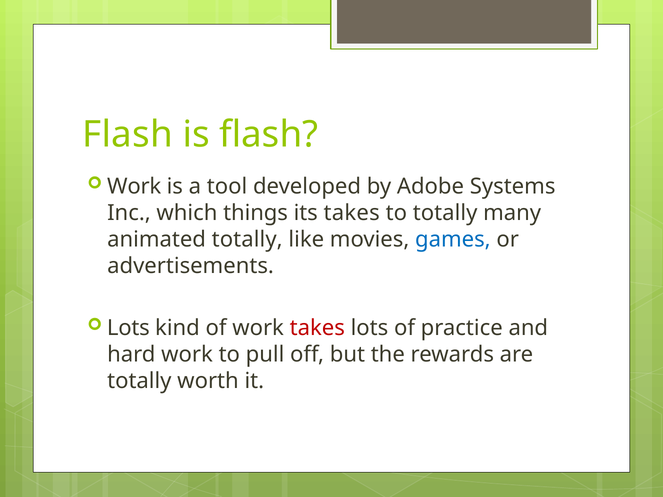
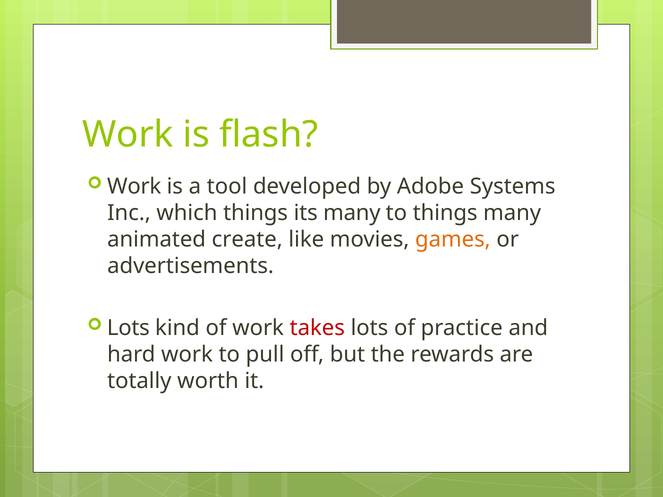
Flash: Flash -> Work (128, 135)
its takes: takes -> many (352, 213)
to totally: totally -> things (445, 213)
animated totally: totally -> create (247, 240)
games colour: blue -> orange (453, 240)
